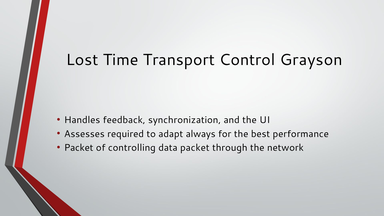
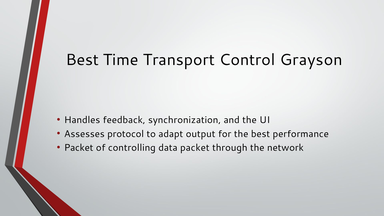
Lost: Lost -> Best (82, 60)
required: required -> protocol (126, 134)
always: always -> output (201, 134)
